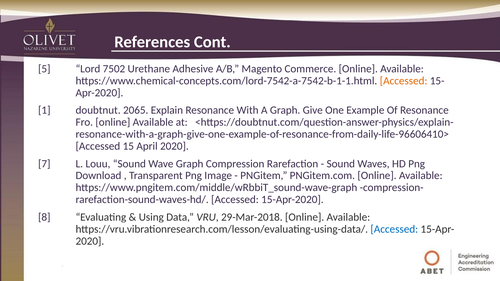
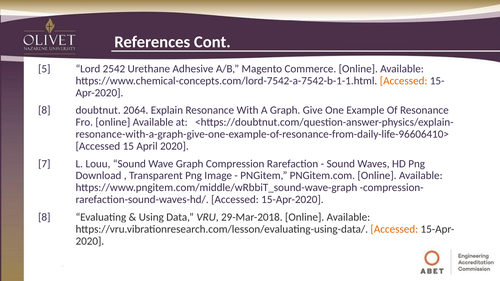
7502: 7502 -> 2542 (114, 69)
1: 1 -> 8 (44, 110)
2065: 2065 -> 2064 (136, 110)
Accessed colour: blue -> orange (394, 229)
